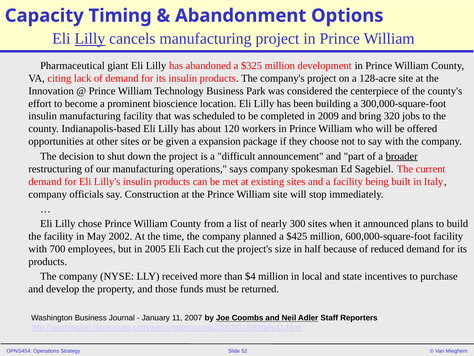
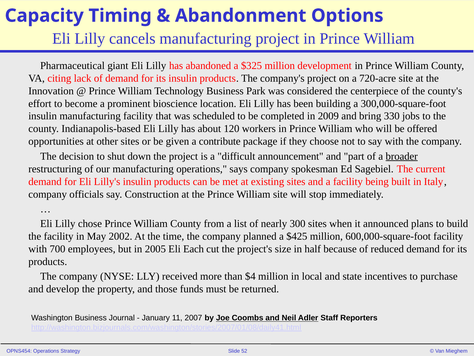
Lilly underline: present -> none (90, 39)
128-acre: 128-acre -> 720-acre (378, 78)
320: 320 -> 330 (392, 116)
expansion: expansion -> contribute (220, 141)
